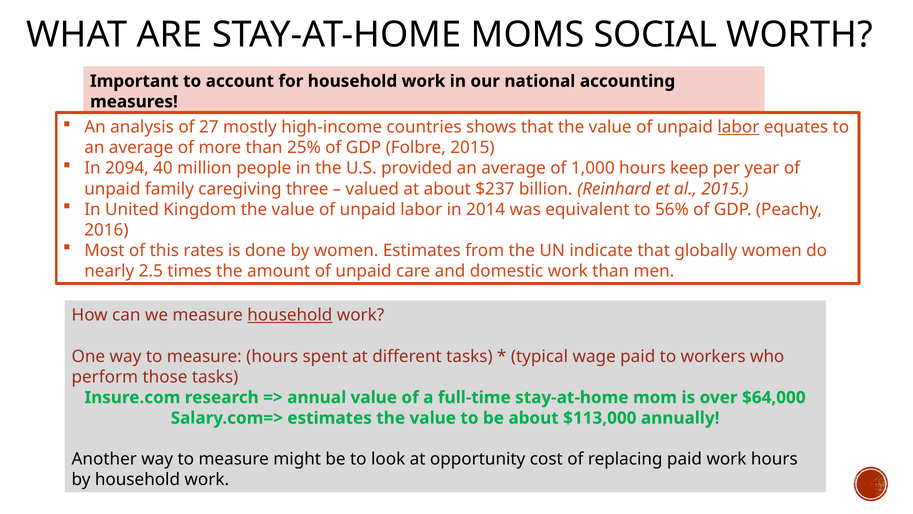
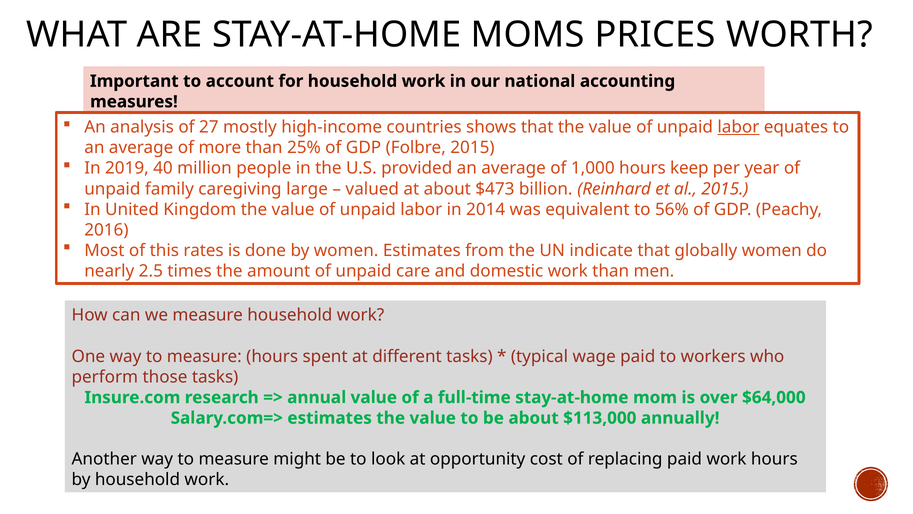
SOCIAL: SOCIAL -> PRICES (655, 35)
2094: 2094 -> 2019 (127, 168)
three: three -> large (307, 189)
$237: $237 -> $473 (495, 189)
household underline: present -> none (290, 315)
